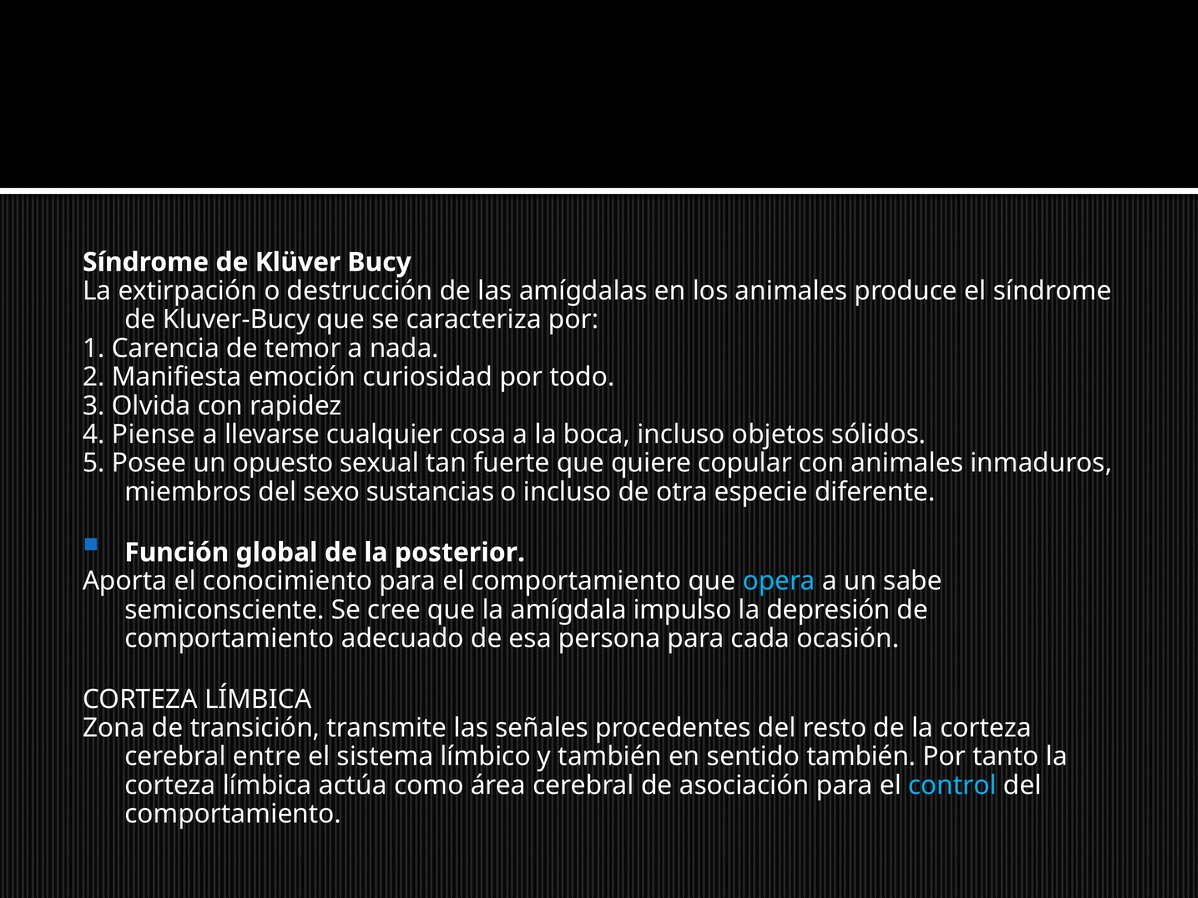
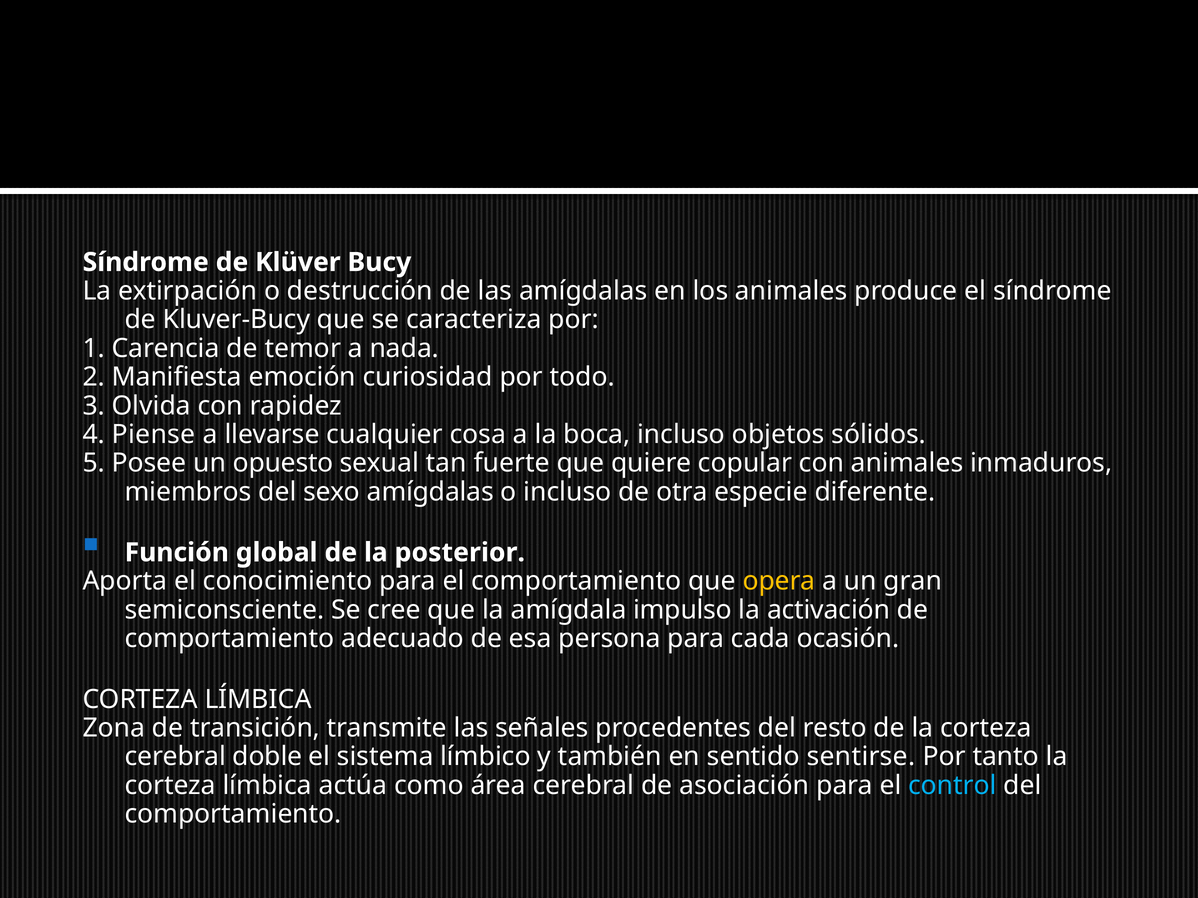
sexo sustancias: sustancias -> amígdalas (430, 492)
opera colour: light blue -> yellow (779, 582)
sabe: sabe -> gran (913, 582)
depresión: depresión -> activación (829, 610)
entre: entre -> doble (267, 757)
sentido también: también -> sentirse (861, 757)
